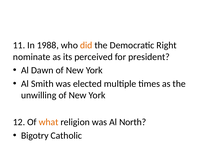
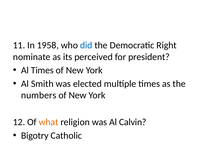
1988: 1988 -> 1958 (48, 45)
did colour: orange -> blue (86, 45)
Al Dawn: Dawn -> Times (42, 70)
unwilling: unwilling -> numbers (39, 95)
North: North -> Calvin (133, 122)
